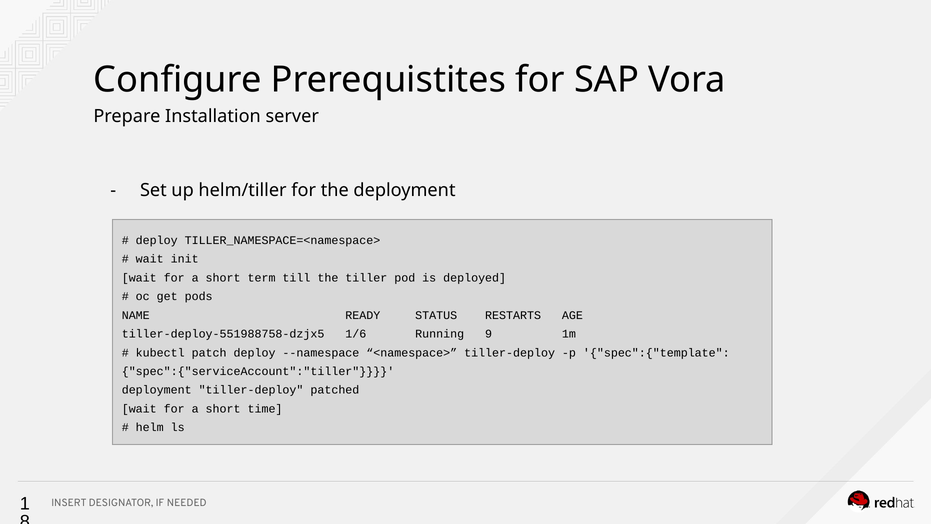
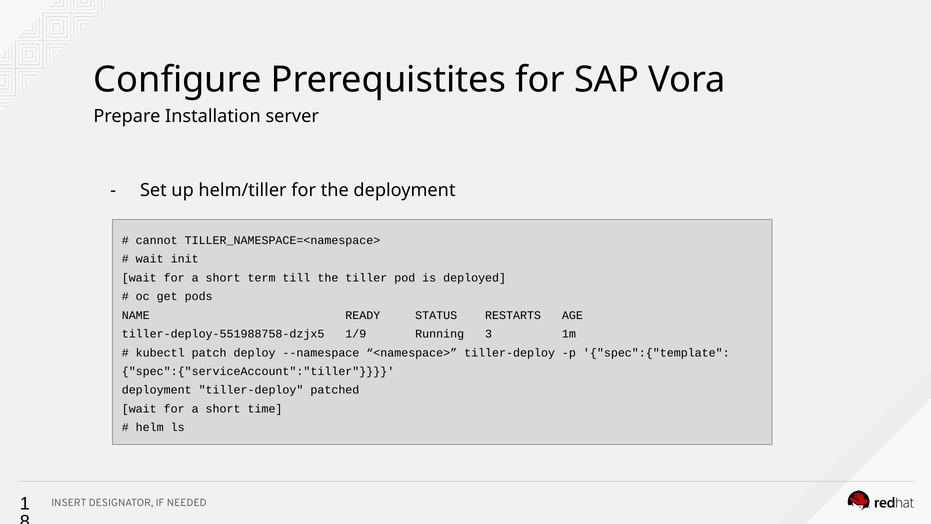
deploy: deploy -> cannot (157, 240)
1/6: 1/6 -> 1/9 (356, 334)
9: 9 -> 3 (489, 334)
